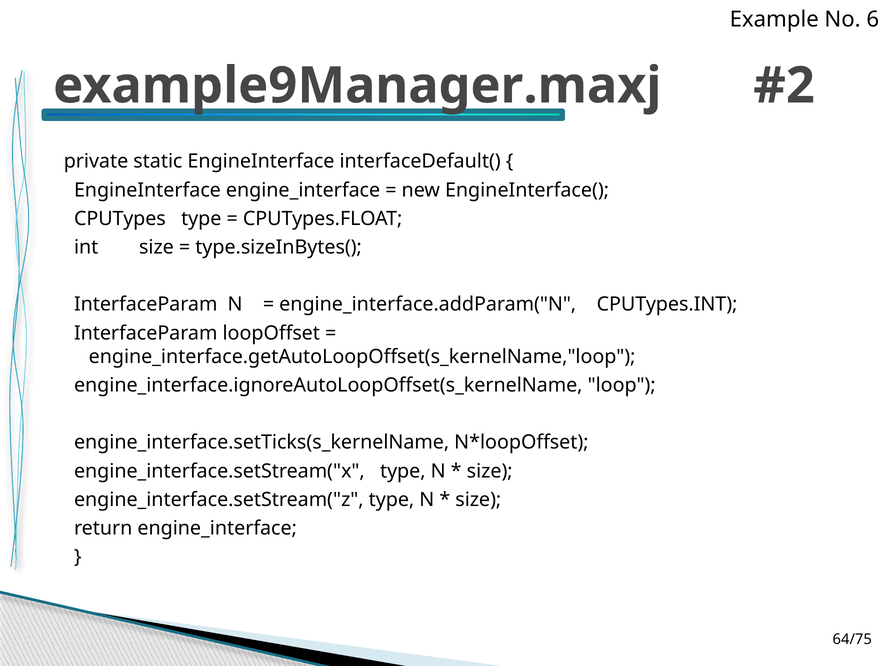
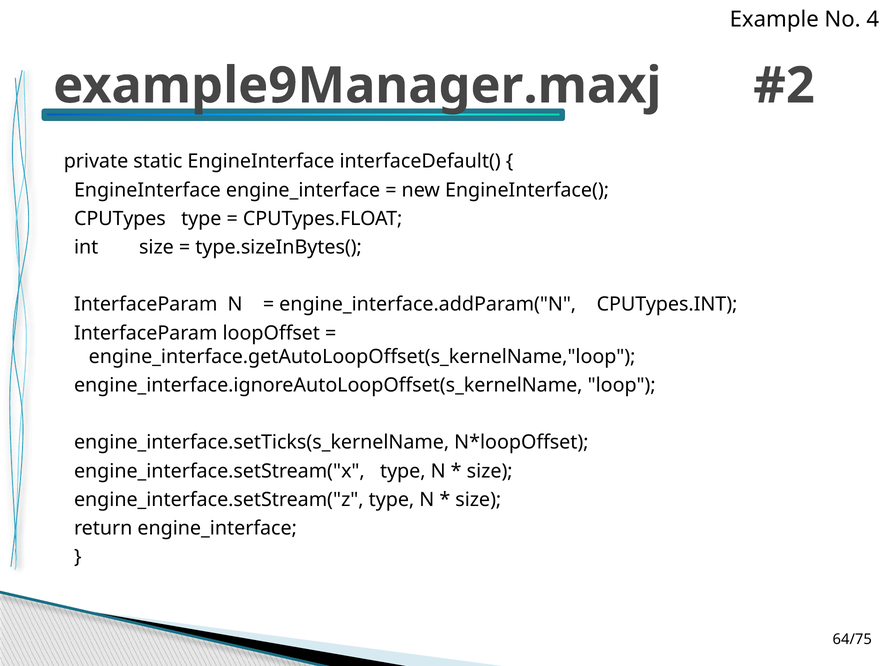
6: 6 -> 4 (873, 19)
